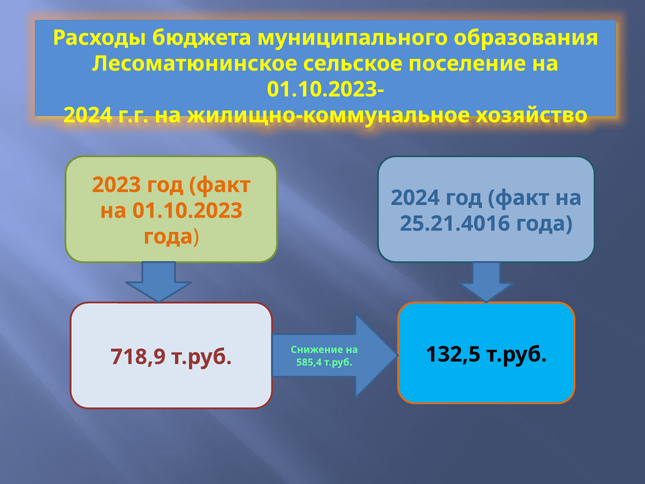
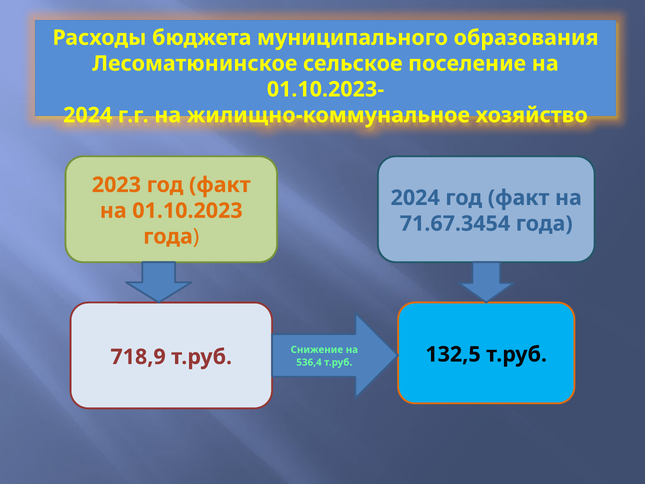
25.21.4016: 25.21.4016 -> 71.67.3454 (455, 224)
585,4: 585,4 -> 536,4 (309, 362)
